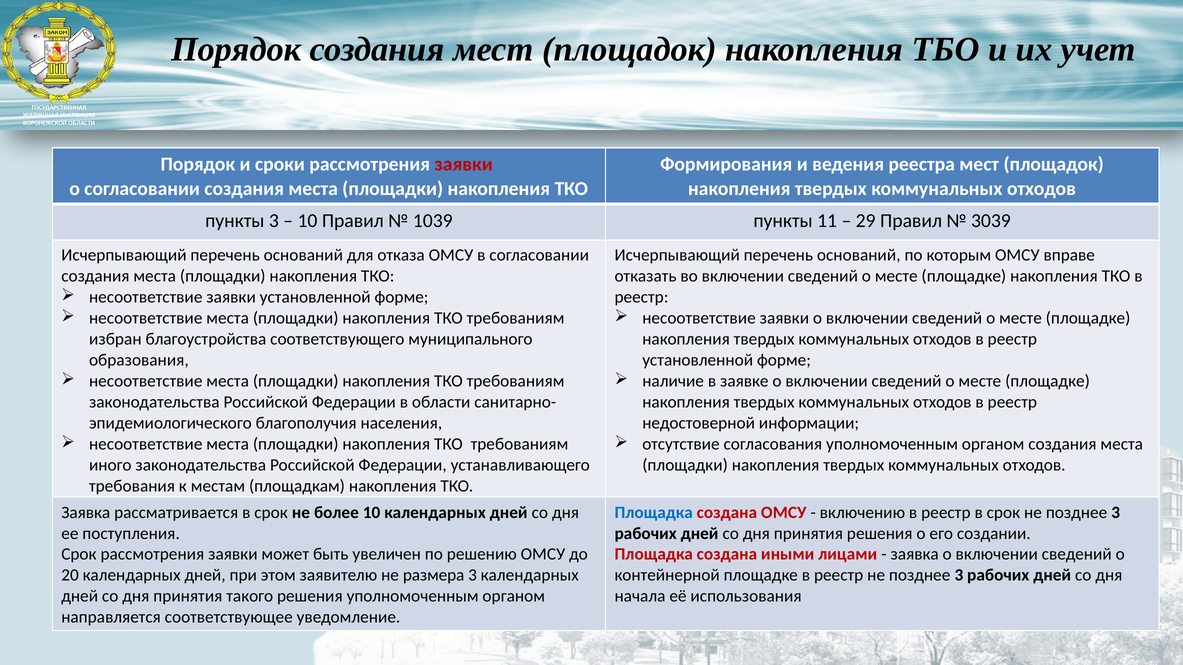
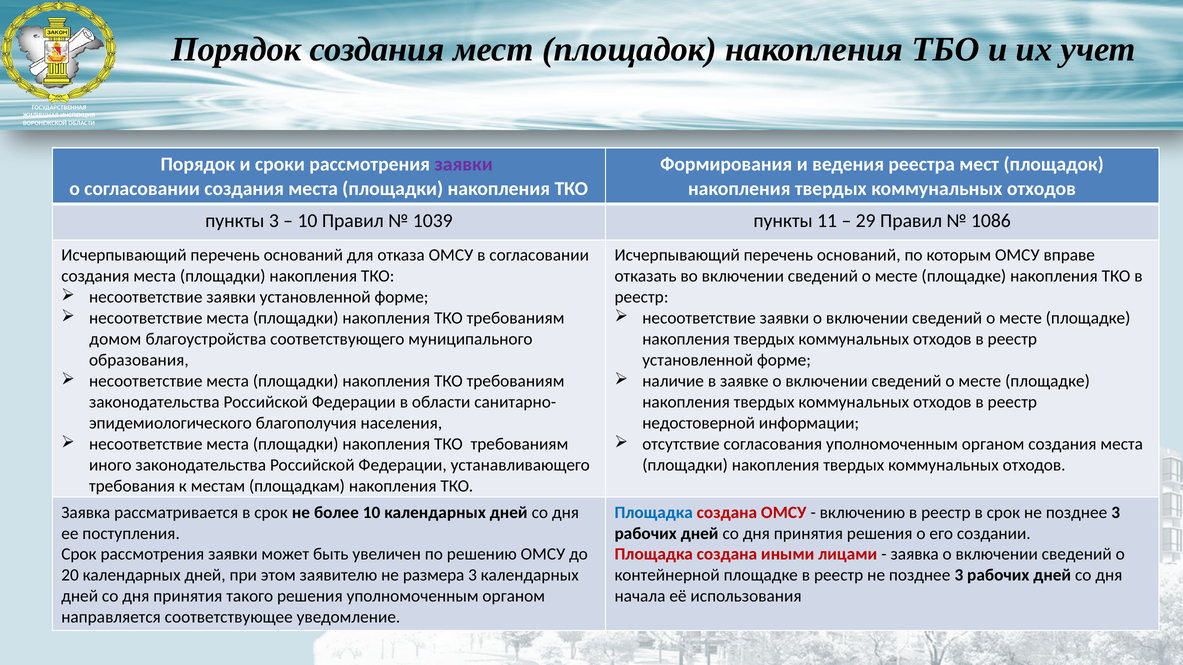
заявки colour: red -> purple (464, 165)
3039: 3039 -> 1086 (991, 221)
избран: избран -> домом (115, 339)
